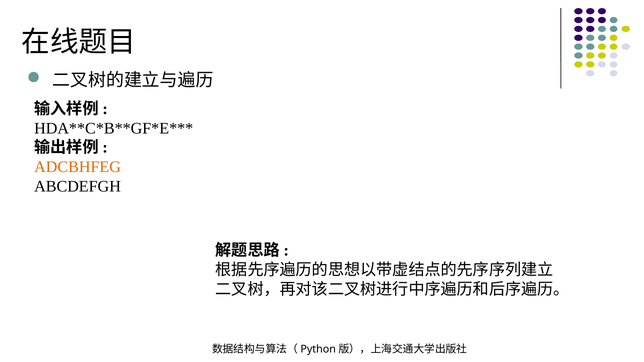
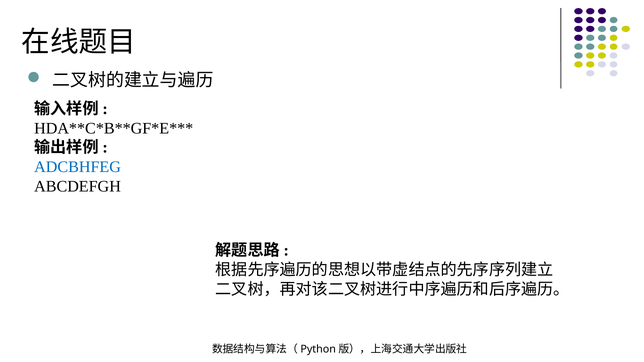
ADCBHFEG colour: orange -> blue (78, 167)
